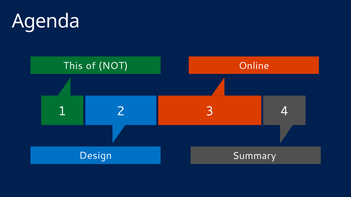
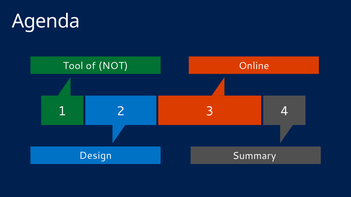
This: This -> Tool (73, 66)
